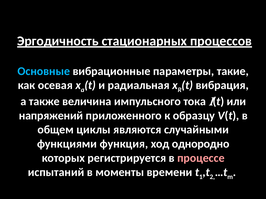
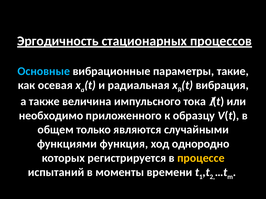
напряжений: напряжений -> необходимо (51, 116)
циклы: циклы -> только (94, 130)
процессе colour: pink -> yellow (201, 158)
